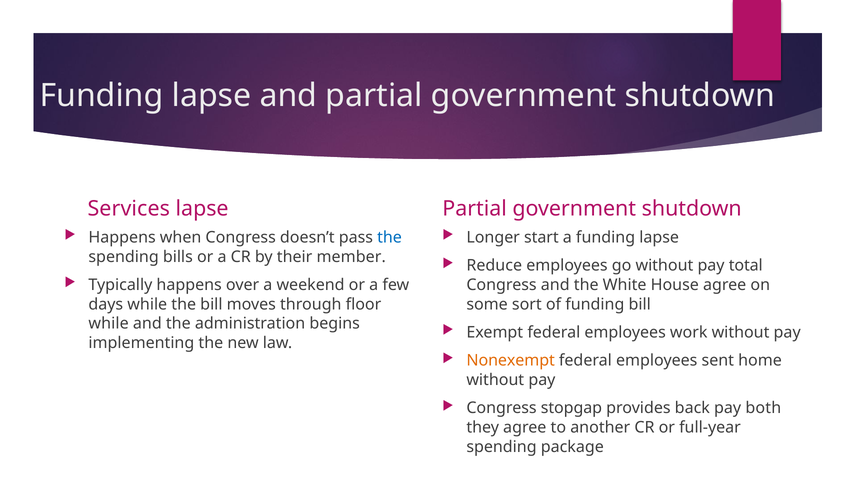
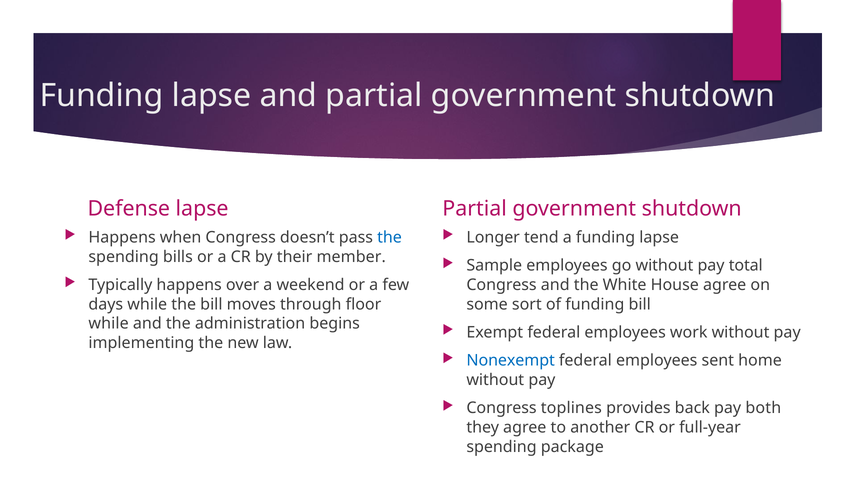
Services: Services -> Defense (129, 209)
start: start -> tend (541, 237)
Reduce: Reduce -> Sample (494, 265)
Nonexempt colour: orange -> blue (511, 360)
stopgap: stopgap -> toplines (571, 408)
